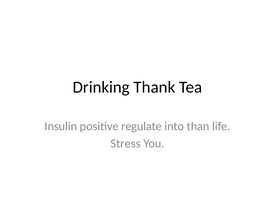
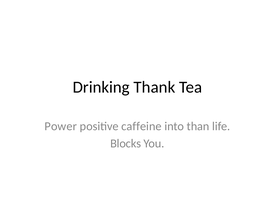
Insulin: Insulin -> Power (61, 126)
regulate: regulate -> caffeine (141, 126)
Stress: Stress -> Blocks (126, 144)
